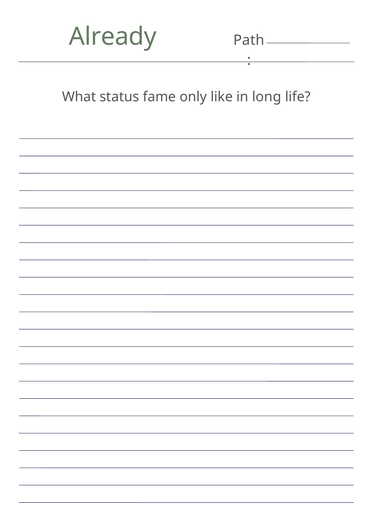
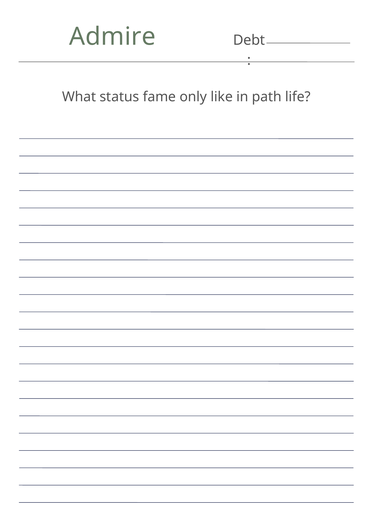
Already: Already -> Admire (112, 37)
Path: Path -> Debt (249, 40)
long: long -> path (267, 97)
